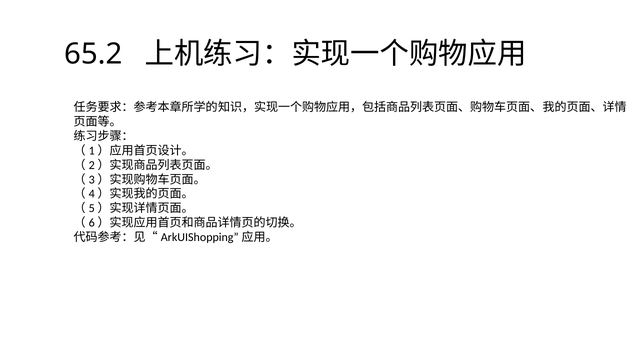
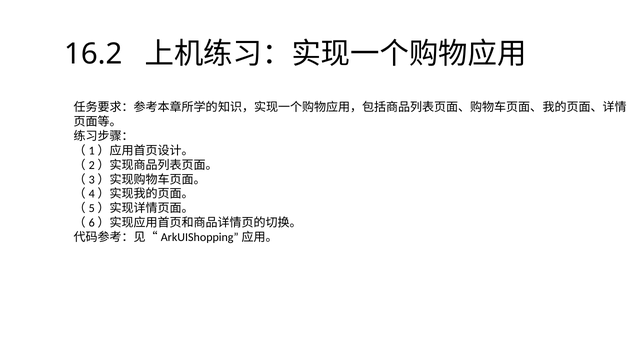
65.2: 65.2 -> 16.2 (93, 54)
